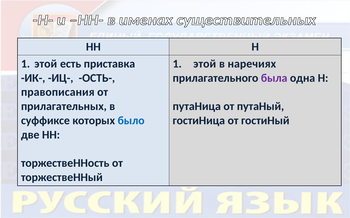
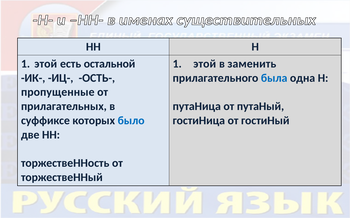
приставка: приставка -> остальной (110, 64)
наречиях: наречиях -> заменить (252, 64)
была colour: purple -> blue (274, 78)
правописания: правописания -> пропущенные (58, 92)
